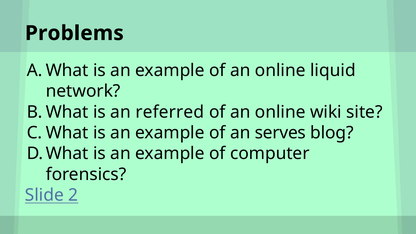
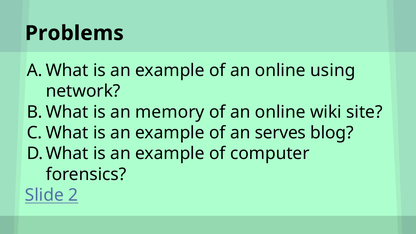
liquid: liquid -> using (333, 70)
referred: referred -> memory (170, 112)
